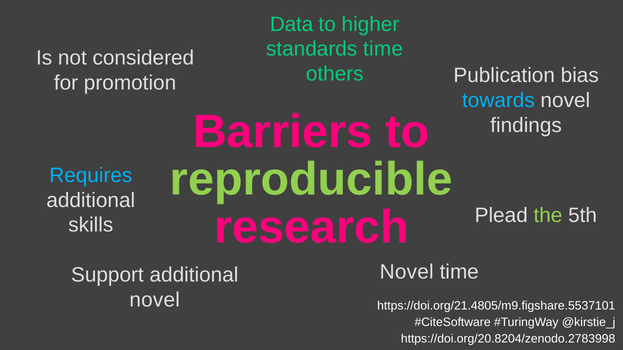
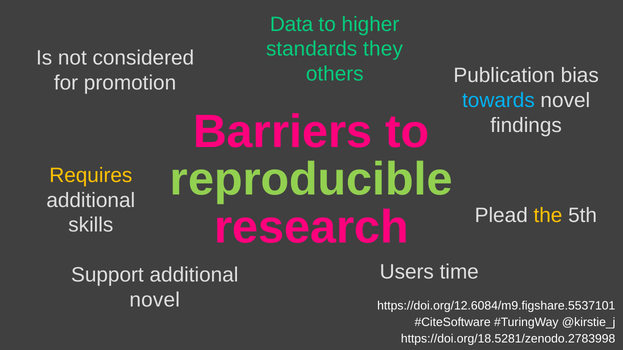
standards time: time -> they (383, 49)
Requires colour: light blue -> yellow (91, 176)
the colour: light green -> yellow (548, 216)
Novel: Novel -> Users (407, 272)
https://doi.org/21.4805/m9.figshare.5537101: https://doi.org/21.4805/m9.figshare.5537101 -> https://doi.org/12.6084/m9.figshare.5537101 (496, 306)
https://doi.org/20.8204/zenodo.2783998: https://doi.org/20.8204/zenodo.2783998 -> https://doi.org/18.5281/zenodo.2783998 (508, 339)
